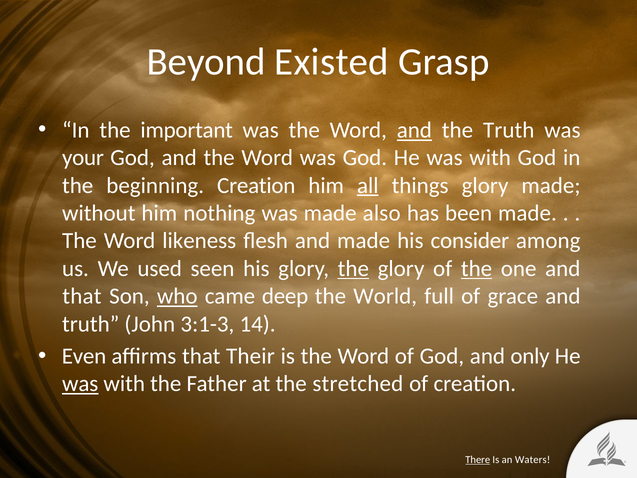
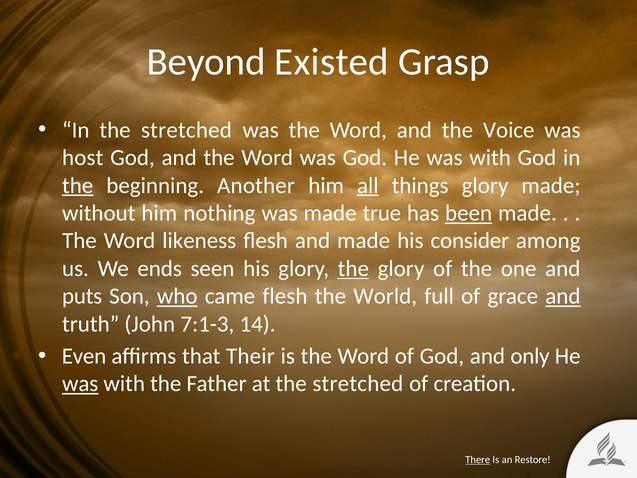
In the important: important -> stretched (186, 130)
and underline: present -> none (414, 130)
the Truth: Truth -> Voice (509, 130)
your: your -> host (83, 158)
the underline: none -> present (78, 185)
beginning Creation: Creation -> Another (256, 185)
also: also -> true (382, 213)
been underline: none -> present (469, 213)
used: used -> ends (160, 268)
the underline: present -> none (477, 268)
that: that -> puts (82, 296)
came deep: deep -> flesh (285, 296)
and underline: none -> present (563, 296)
3:1-3: 3:1-3 -> 7:1-3 (207, 324)
Waters: Waters -> Restore (533, 460)
